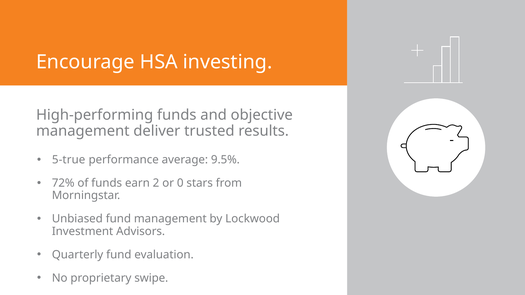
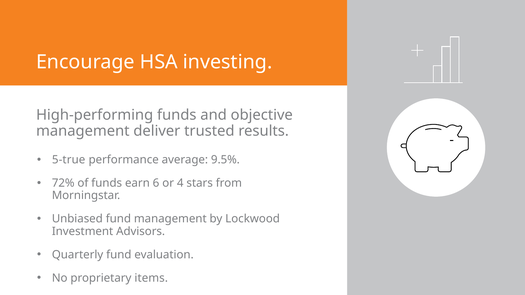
2: 2 -> 6 (156, 183)
0: 0 -> 4 (180, 183)
swipe: swipe -> items (151, 278)
